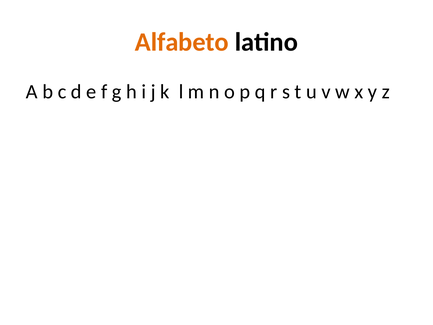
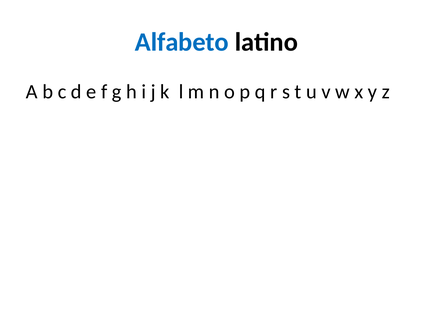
Alfabeto colour: orange -> blue (182, 42)
